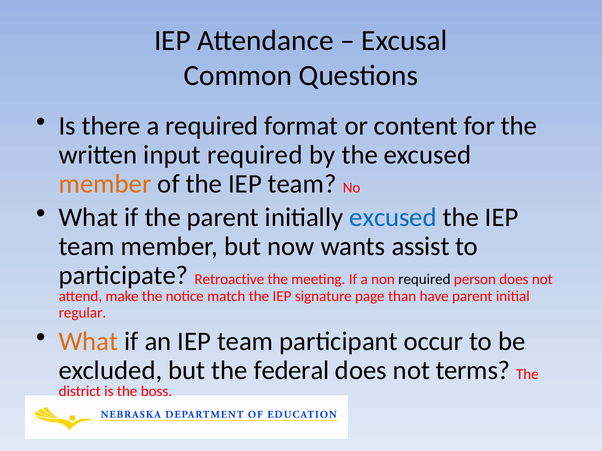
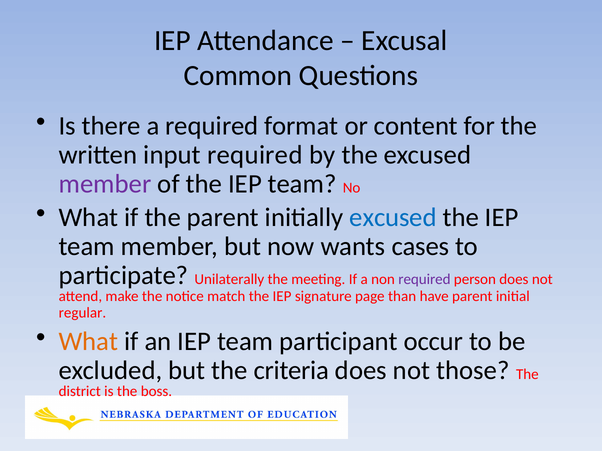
member colour: orange -> purple (105, 184)
assist: assist -> cases (420, 247)
Retroactive: Retroactive -> Unilaterally (229, 280)
required colour: black -> purple (424, 280)
federal: federal -> criteria (291, 371)
terms: terms -> those (473, 371)
